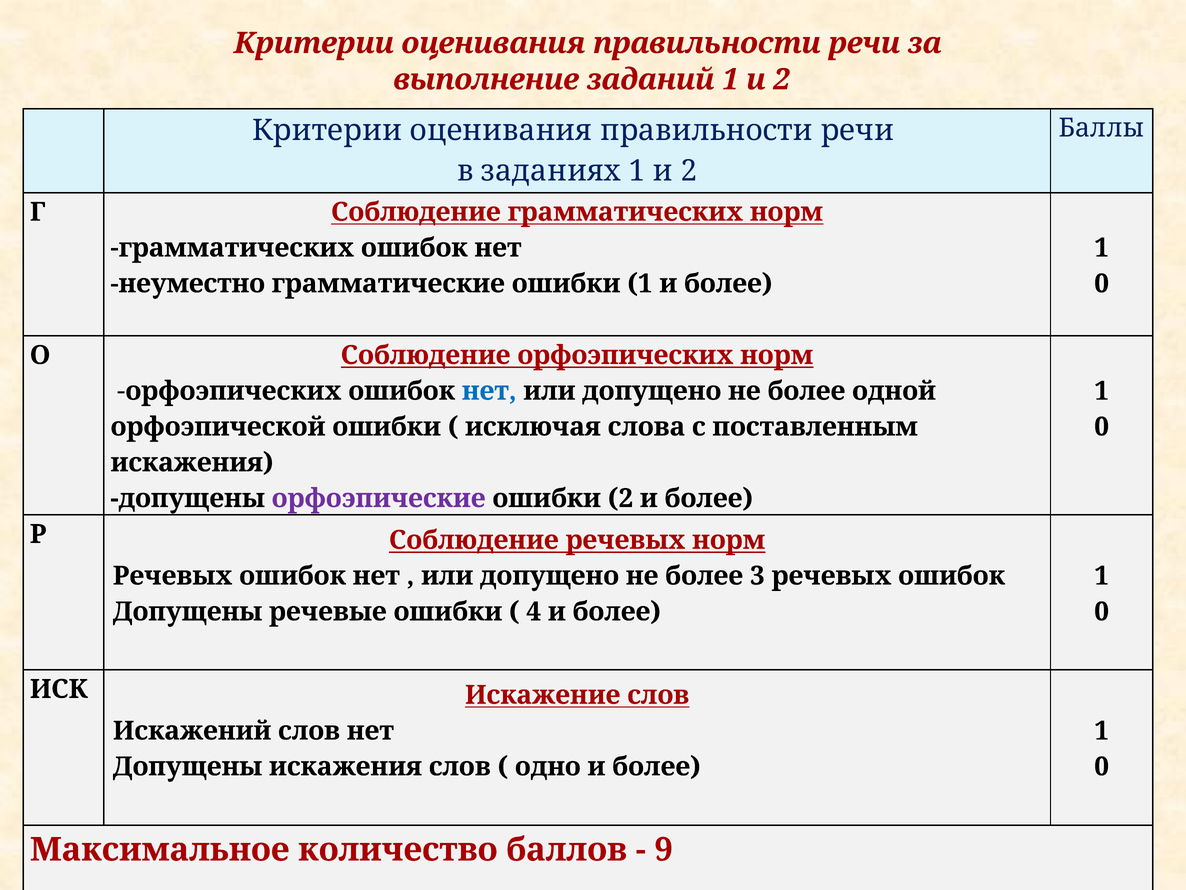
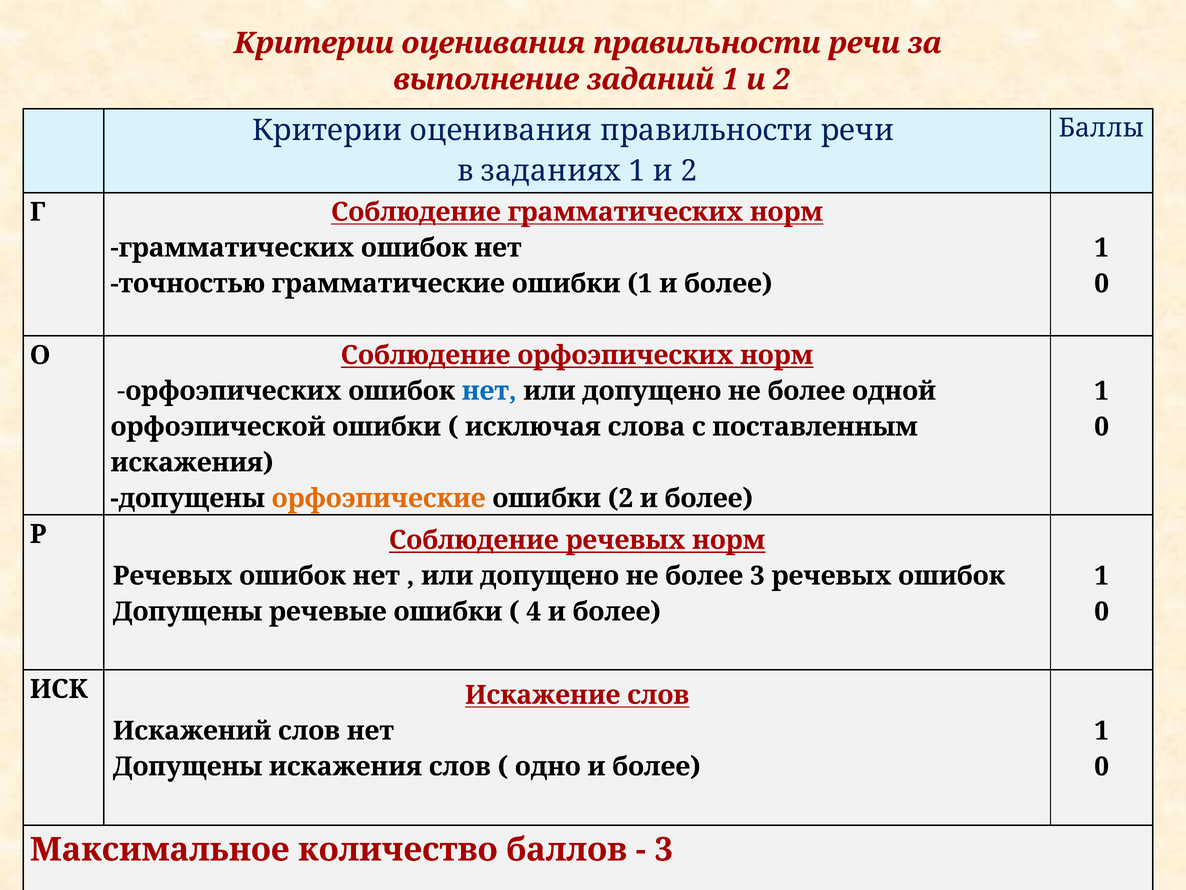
неуместно: неуместно -> точностью (188, 283)
орфоэпические colour: purple -> orange (379, 498)
9: 9 -> 3 (664, 849)
